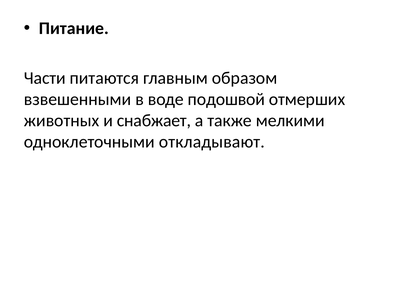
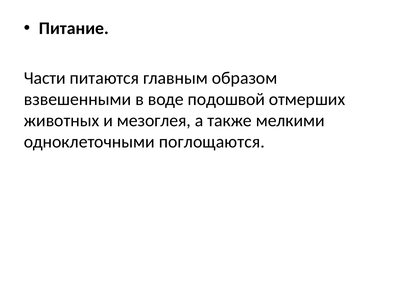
снабжает: снабжает -> мезоглея (154, 121)
откладывают: откладывают -> поглощаются (212, 142)
